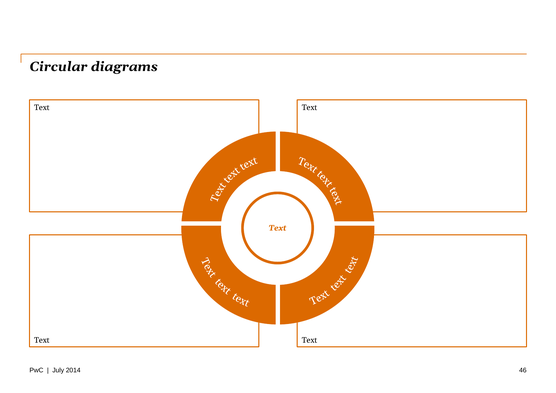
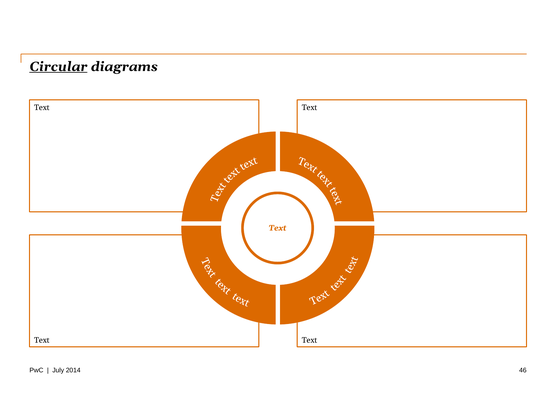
Circular underline: none -> present (58, 67)
